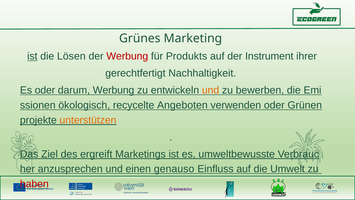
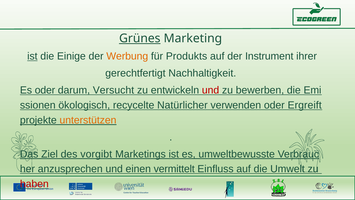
Grünes underline: none -> present (140, 38)
Lösen: Lösen -> Einige (71, 56)
Werbung colour: red -> orange (127, 56)
darum Werbung: Werbung -> Versucht (113, 90)
und colour: orange -> red (211, 90)
Angeboten: Angeboten -> Natürlicher (182, 105)
Grünen: Grünen -> Ergreift (305, 105)
ergreift: ergreift -> vorgibt (96, 154)
genauso: genauso -> vermittelt (174, 169)
